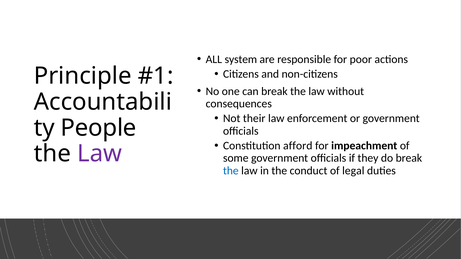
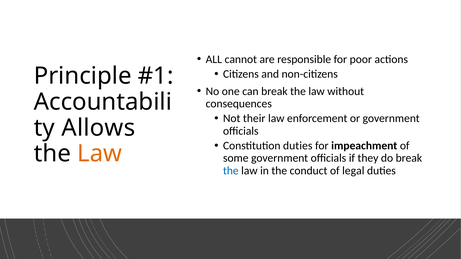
system: system -> cannot (241, 59)
People: People -> Allows (98, 128)
Constitution afford: afford -> duties (298, 146)
Law colour: purple -> orange (100, 154)
